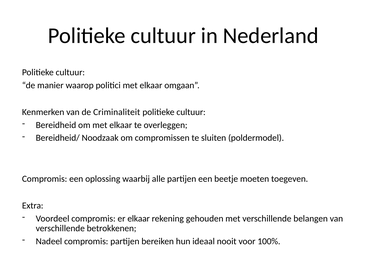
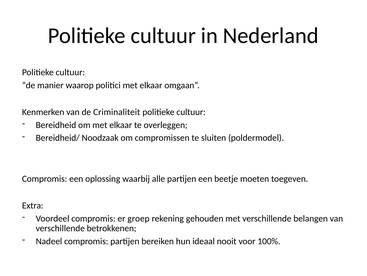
er elkaar: elkaar -> groep (139, 218)
